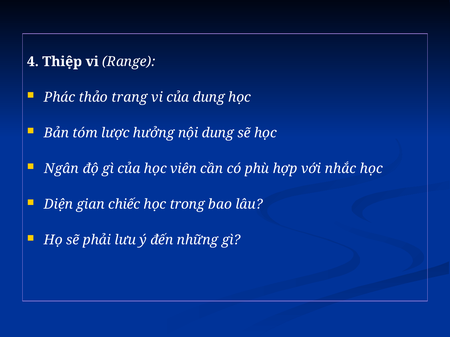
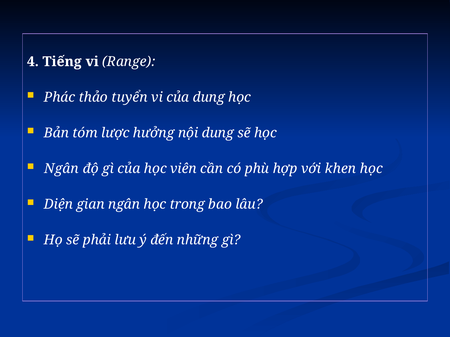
Thiệp: Thiệp -> Tiếng (62, 62)
trang: trang -> tuyển (130, 97)
nhắc: nhắc -> khen (340, 169)
gian chiếc: chiếc -> ngân (124, 205)
